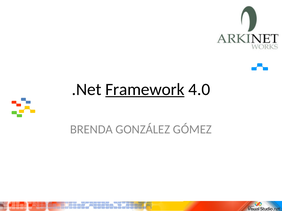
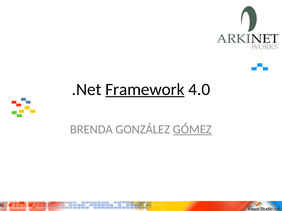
GÓMEZ underline: none -> present (192, 130)
